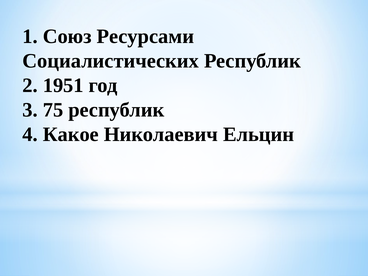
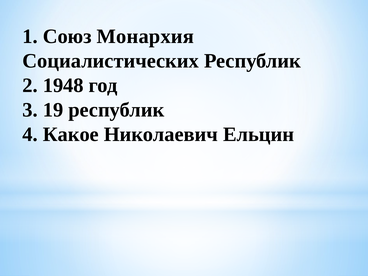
Ресурсами: Ресурсами -> Монархия (145, 36)
1951: 1951 -> 1948 (63, 85)
75: 75 -> 19 (53, 110)
